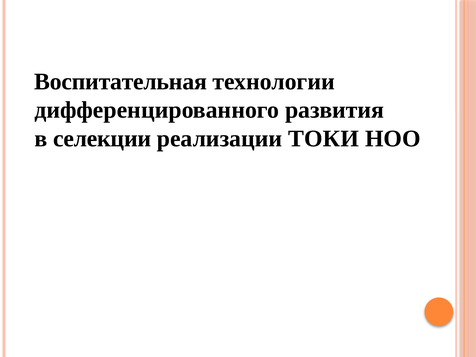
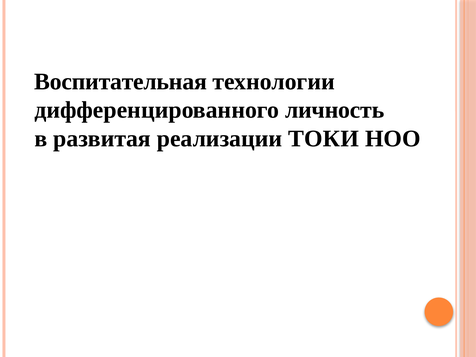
развития: развития -> личность (335, 110)
селекции: селекции -> развитая (102, 139)
